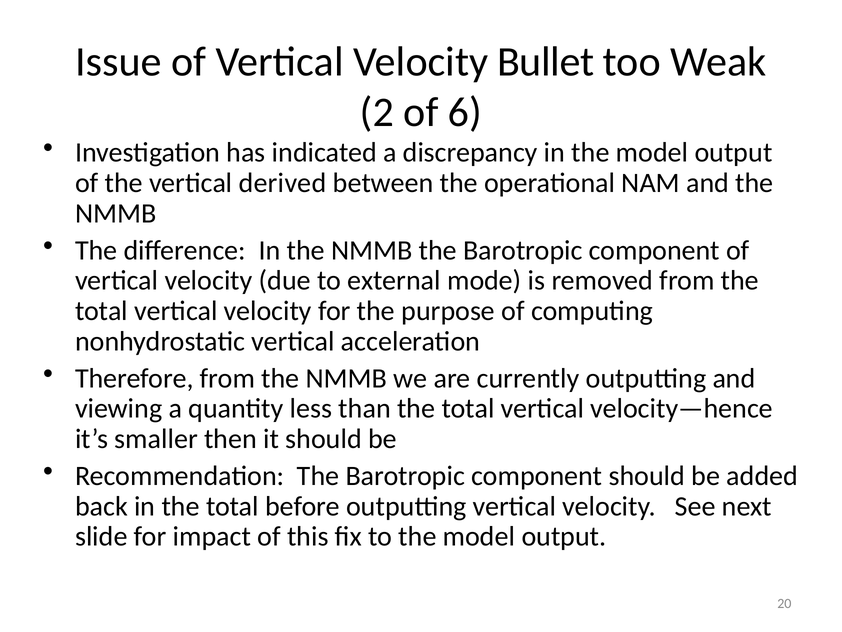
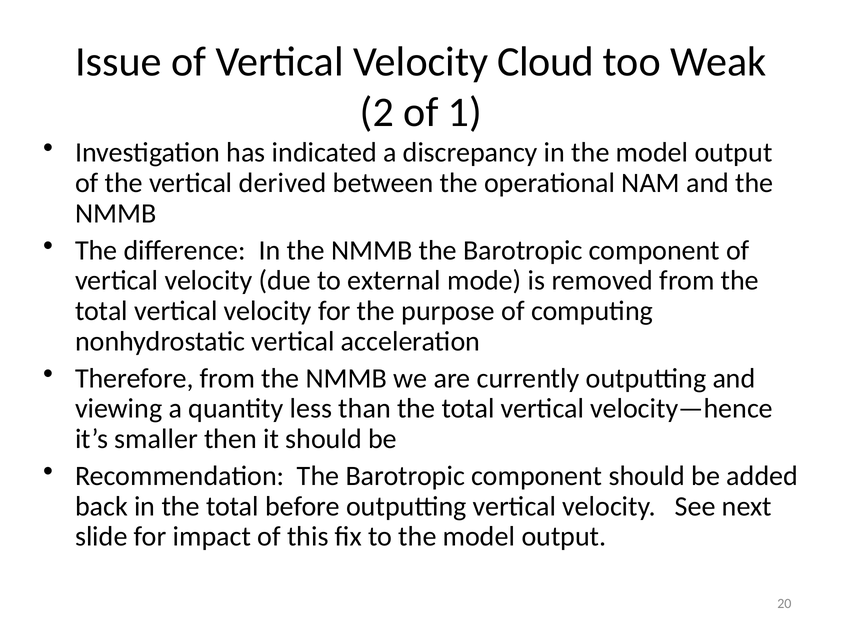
Bullet: Bullet -> Cloud (546, 62)
6: 6 -> 1 (465, 112)
